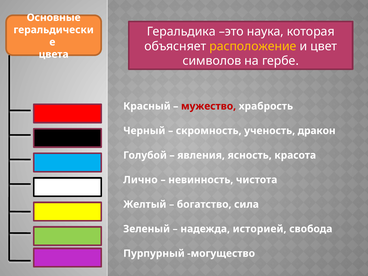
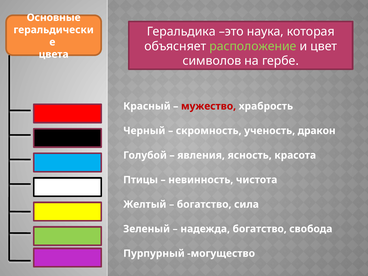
расположение colour: yellow -> light green (253, 46)
Лично: Лично -> Птицы (141, 180)
надежда историей: историей -> богатство (260, 229)
